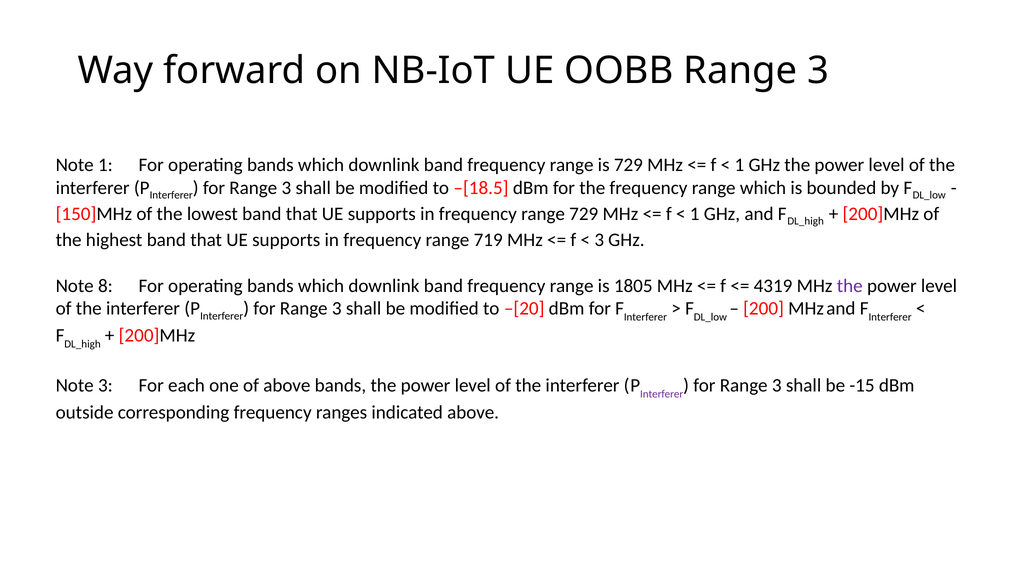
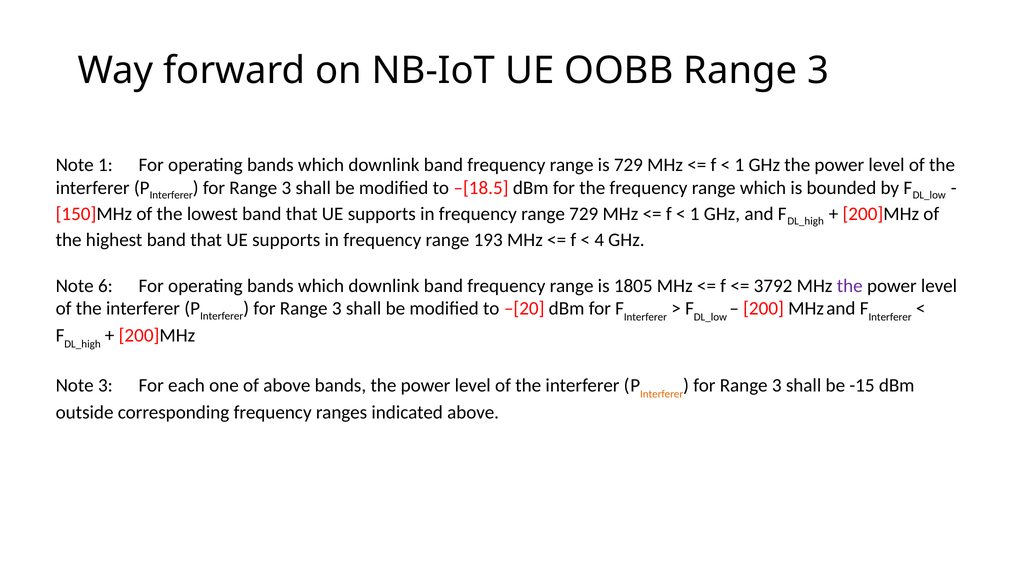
719: 719 -> 193 (488, 240)
3: 3 -> 4 (599, 240)
8: 8 -> 6 (105, 286)
4319: 4319 -> 3792 (773, 286)
Interferer colour: purple -> orange (662, 394)
